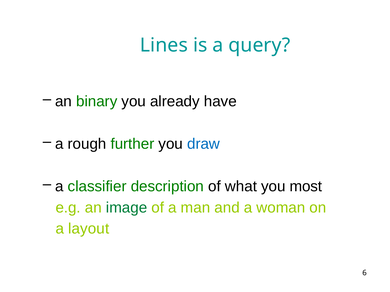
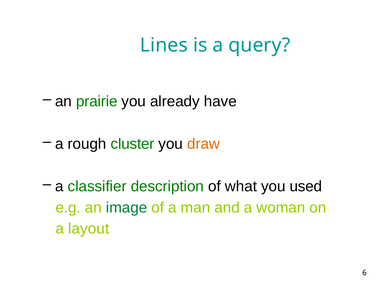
binary: binary -> prairie (97, 102)
further: further -> cluster (133, 144)
draw colour: blue -> orange (204, 144)
most: most -> used (306, 187)
